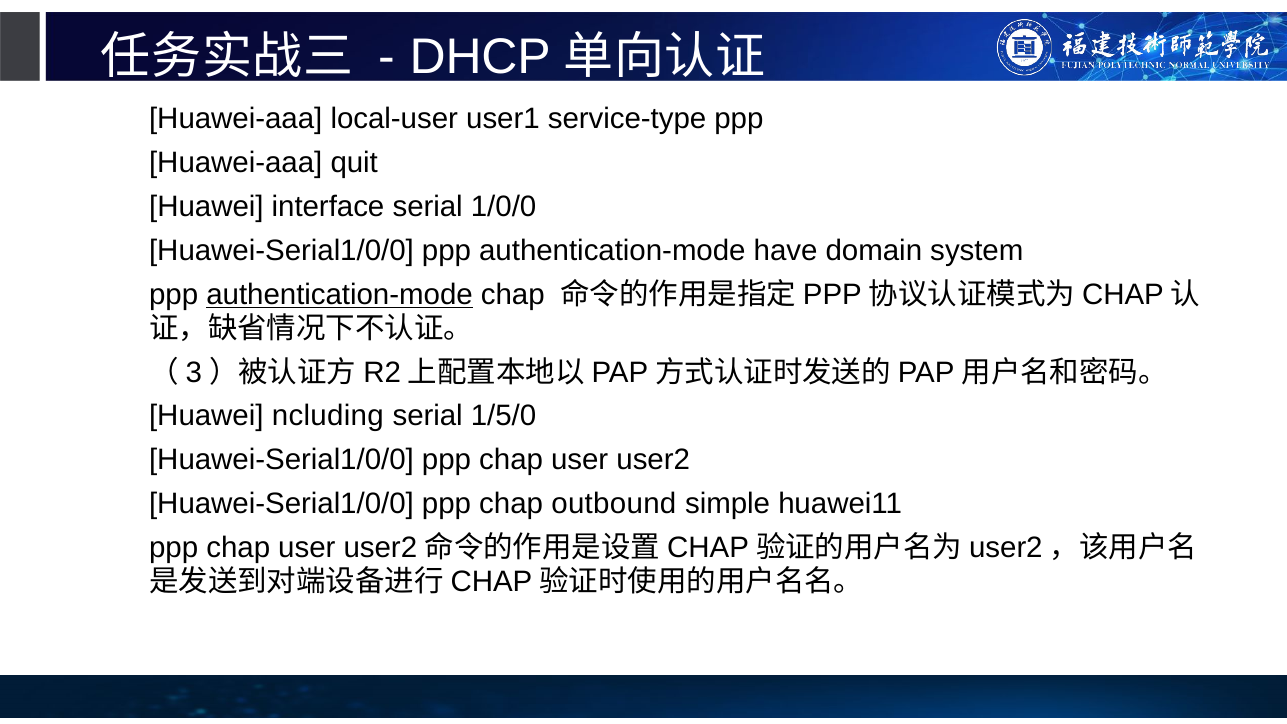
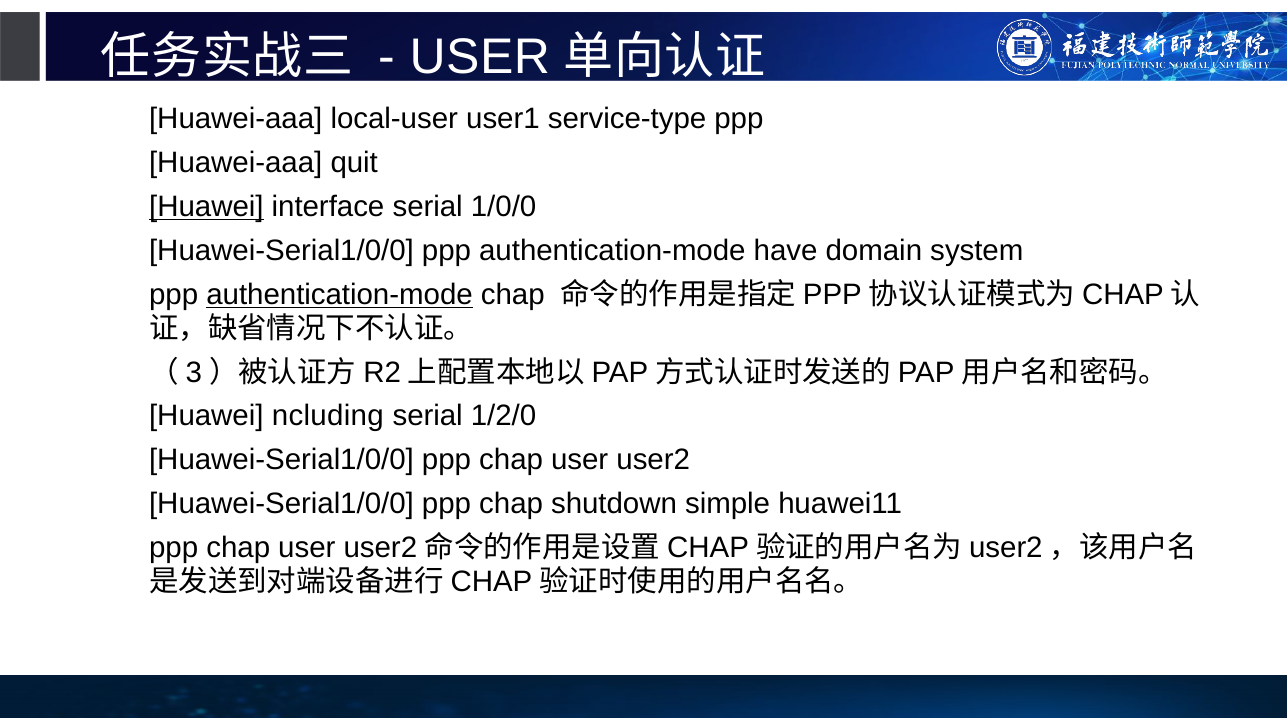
DHCP: DHCP -> USER (480, 57)
Huawei underline: none -> present (206, 207)
1/5/0: 1/5/0 -> 1/2/0 (504, 416)
outbound: outbound -> shutdown (614, 504)
